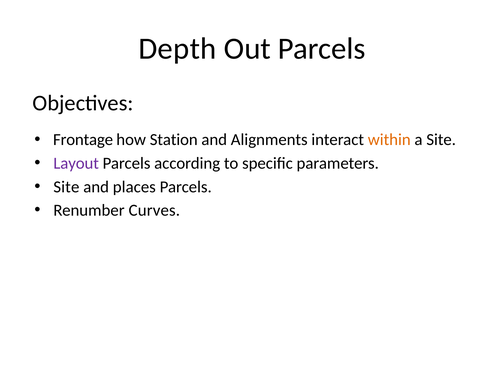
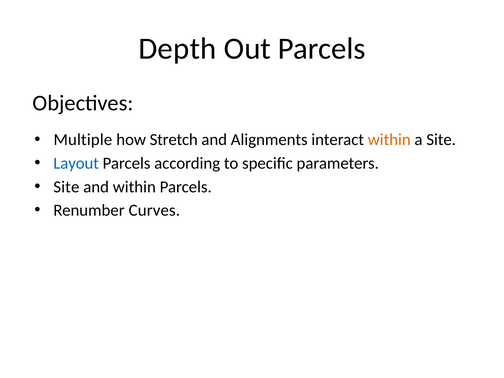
Frontage: Frontage -> Multiple (83, 140)
Station: Station -> Stretch (174, 140)
Layout colour: purple -> blue (76, 163)
and places: places -> within (134, 187)
